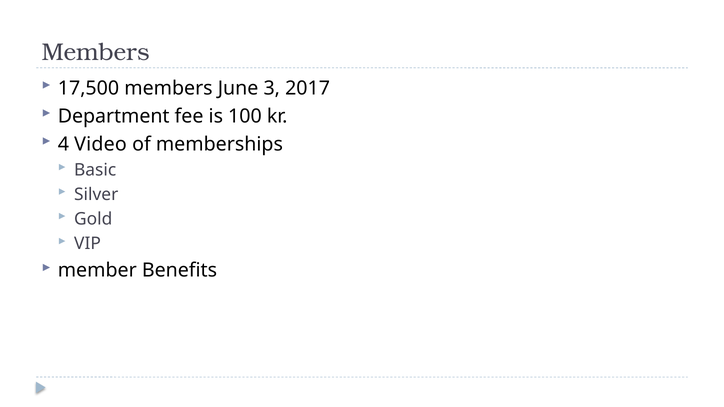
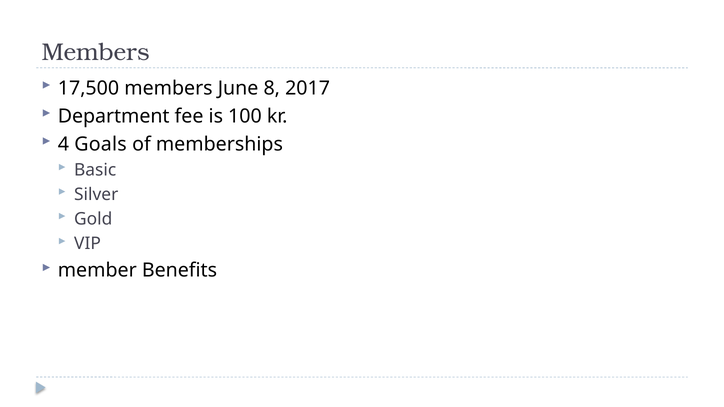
3: 3 -> 8 (272, 88)
Video: Video -> Goals (101, 144)
